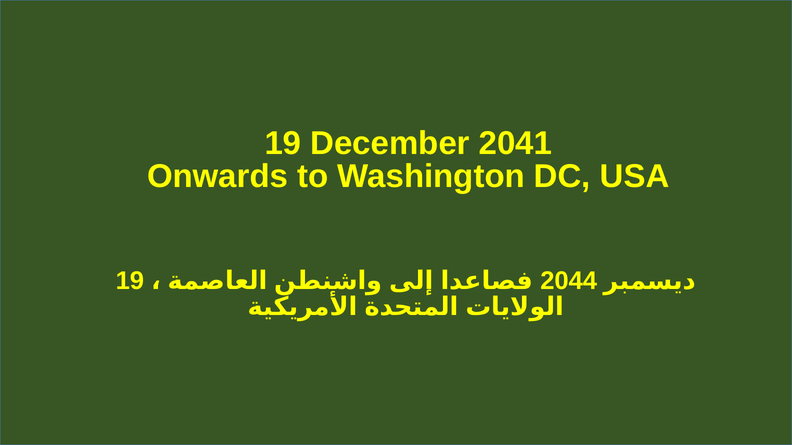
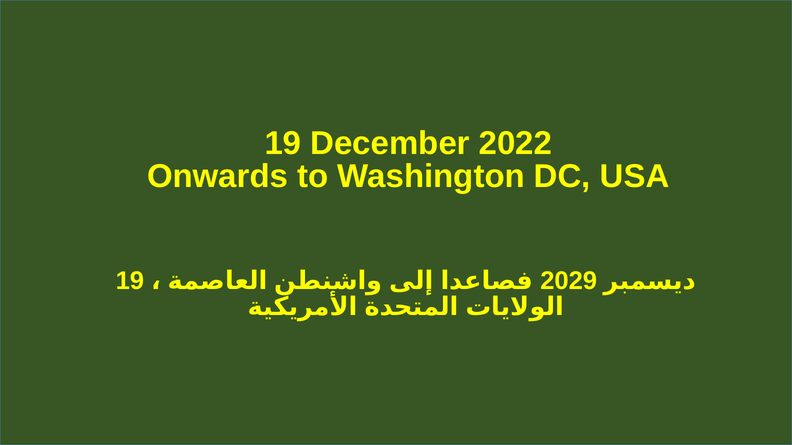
2041: 2041 -> 2022 (515, 143)
2044: 2044 -> 2029 (569, 281)
